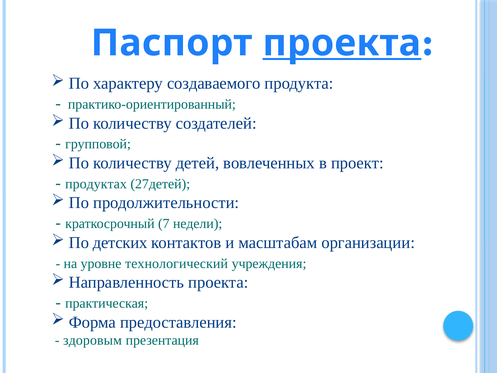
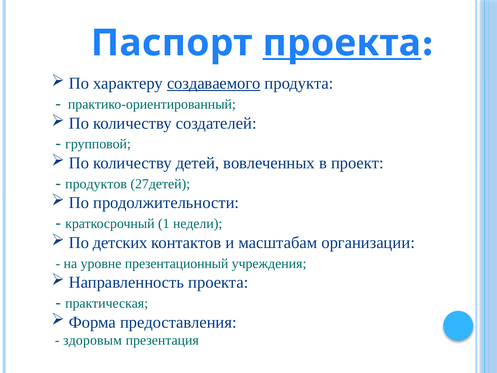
создаваемого underline: none -> present (214, 83)
продуктах: продуктах -> продуктов (96, 184)
7: 7 -> 1 (164, 224)
технологический: технологический -> презентационный (177, 263)
